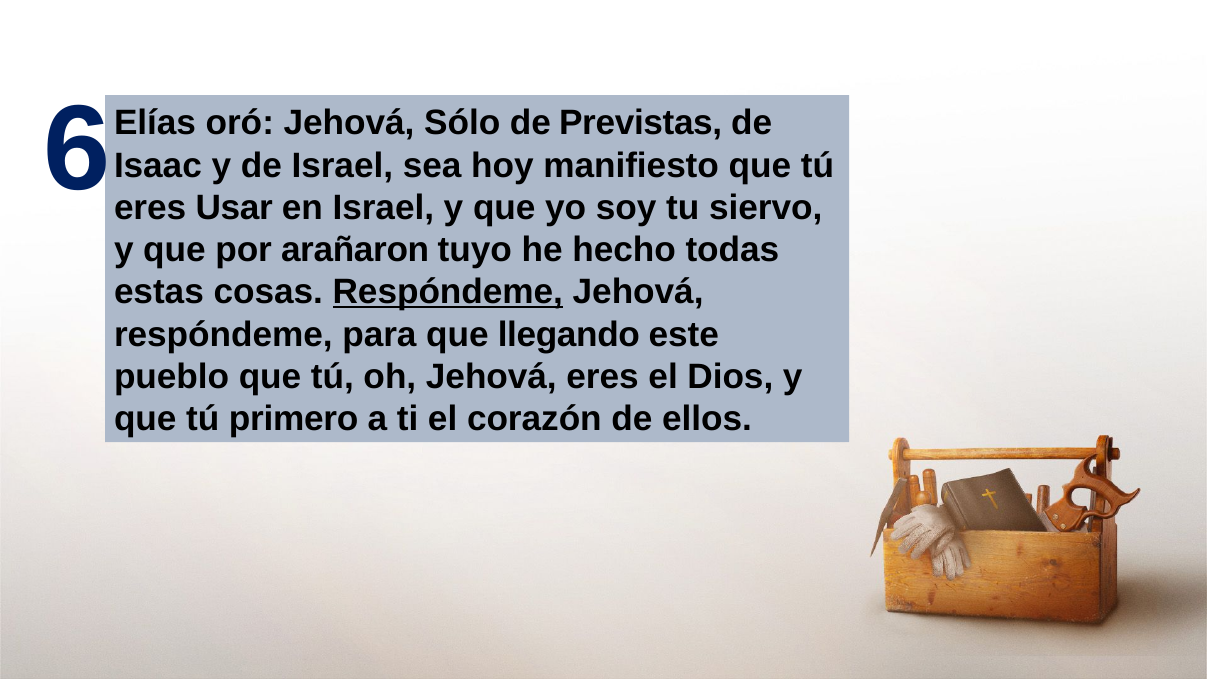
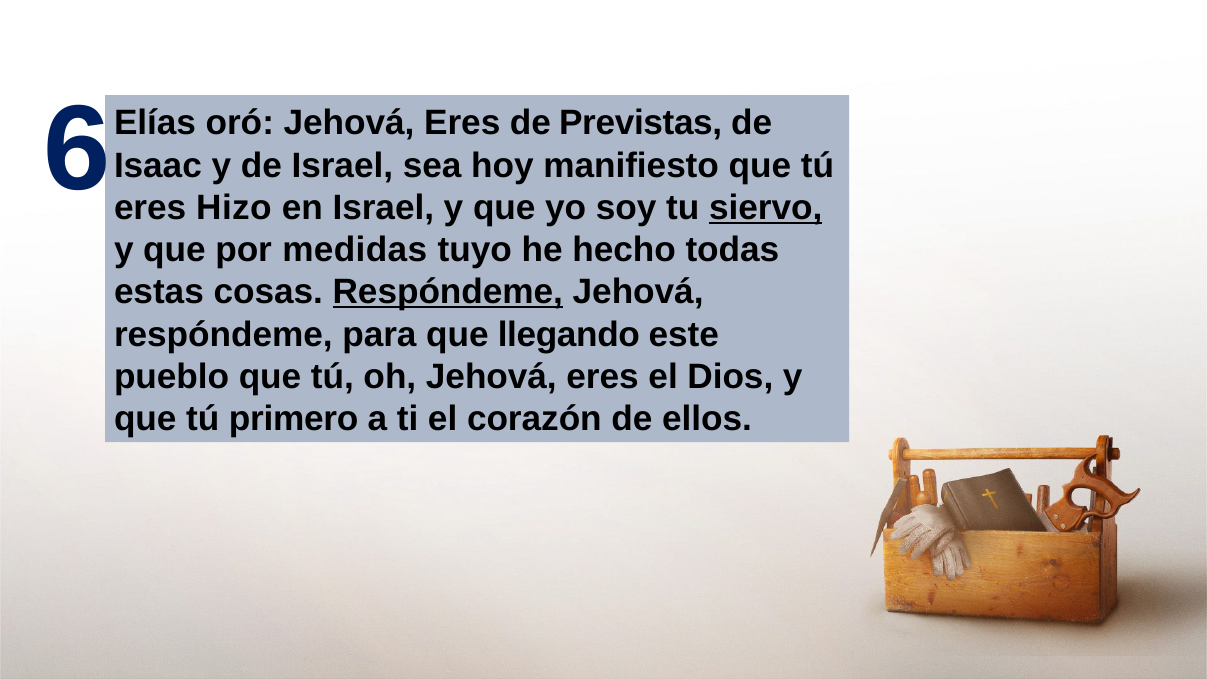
oró Jehová Sólo: Sólo -> Eres (462, 123)
Usar: Usar -> Hizo (234, 208)
siervo underline: none -> present (766, 208)
arañaron: arañaron -> medidas (355, 250)
